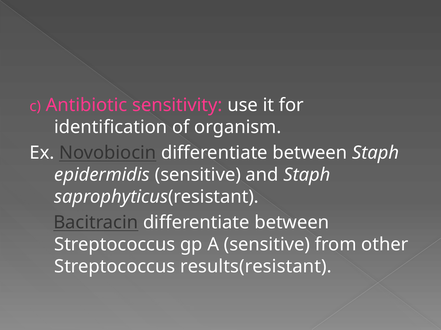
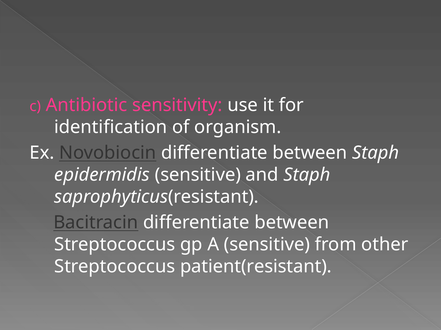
results(resistant: results(resistant -> patient(resistant (256, 267)
